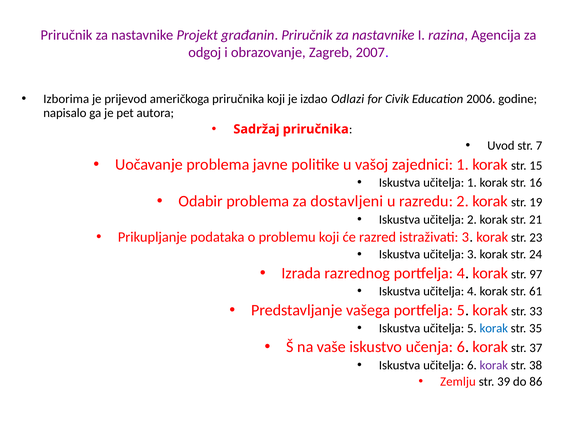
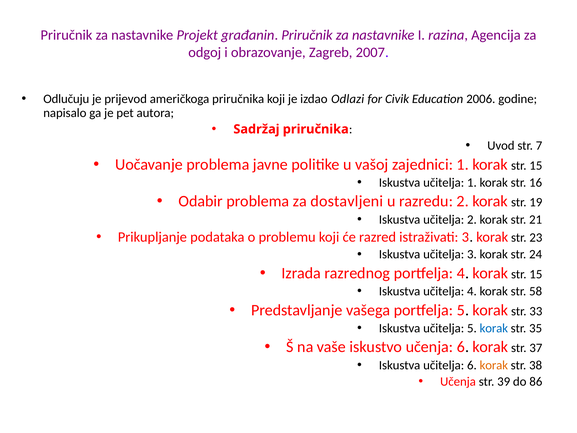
Izborima: Izborima -> Odlučuju (66, 99)
4 korak str 97: 97 -> 15 (536, 274)
61: 61 -> 58 (536, 291)
korak colour: purple -> orange (494, 365)
Zemlju: Zemlju -> Učenja (458, 381)
